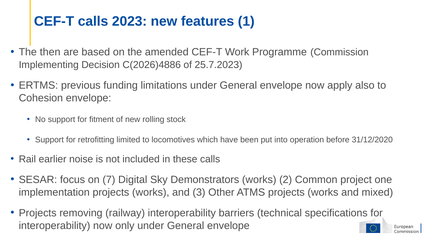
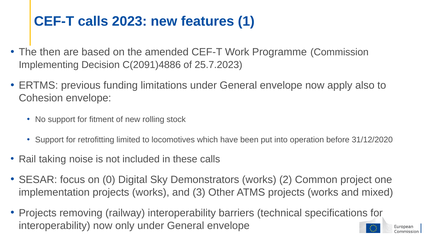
C(2026)4886: C(2026)4886 -> C(2091)4886 (152, 65)
earlier: earlier -> taking (53, 159)
7: 7 -> 0 (109, 180)
